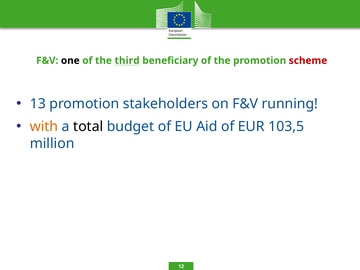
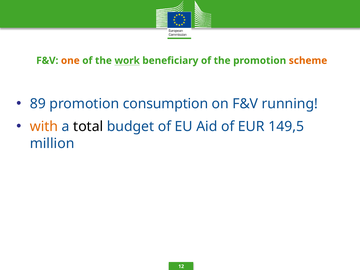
one colour: black -> orange (70, 61)
third: third -> work (127, 61)
scheme colour: red -> orange (308, 61)
13: 13 -> 89 (38, 104)
stakeholders: stakeholders -> consumption (166, 104)
103,5: 103,5 -> 149,5 (286, 127)
